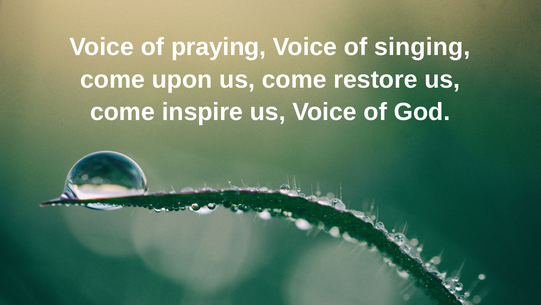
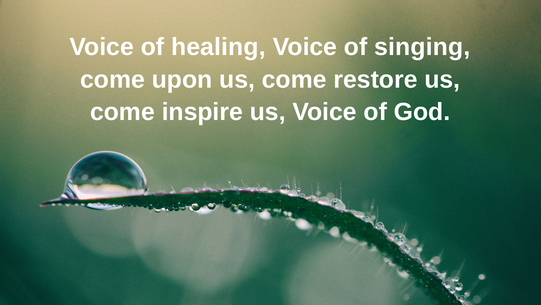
praying: praying -> healing (218, 47)
